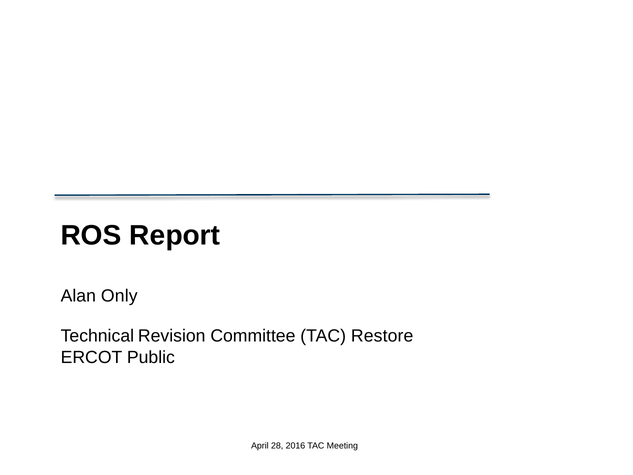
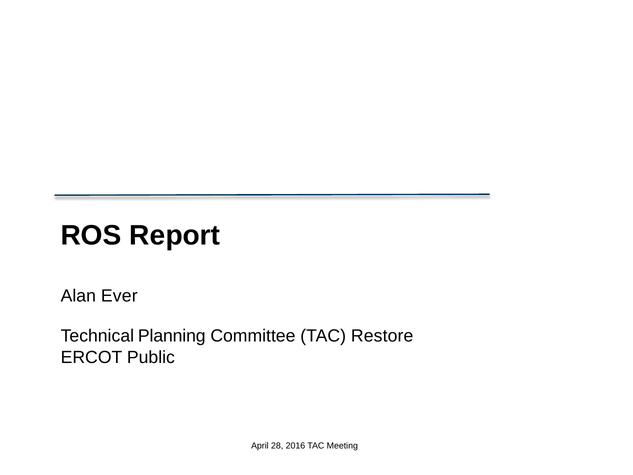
Only: Only -> Ever (119, 296)
Revision: Revision -> Planning (172, 336)
